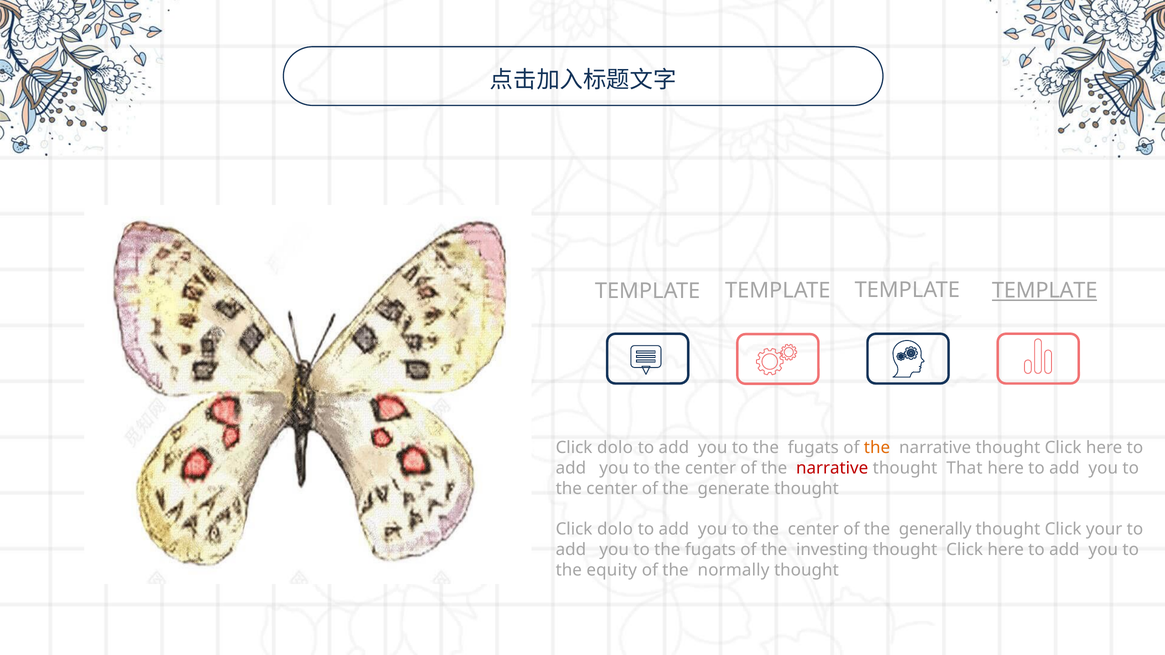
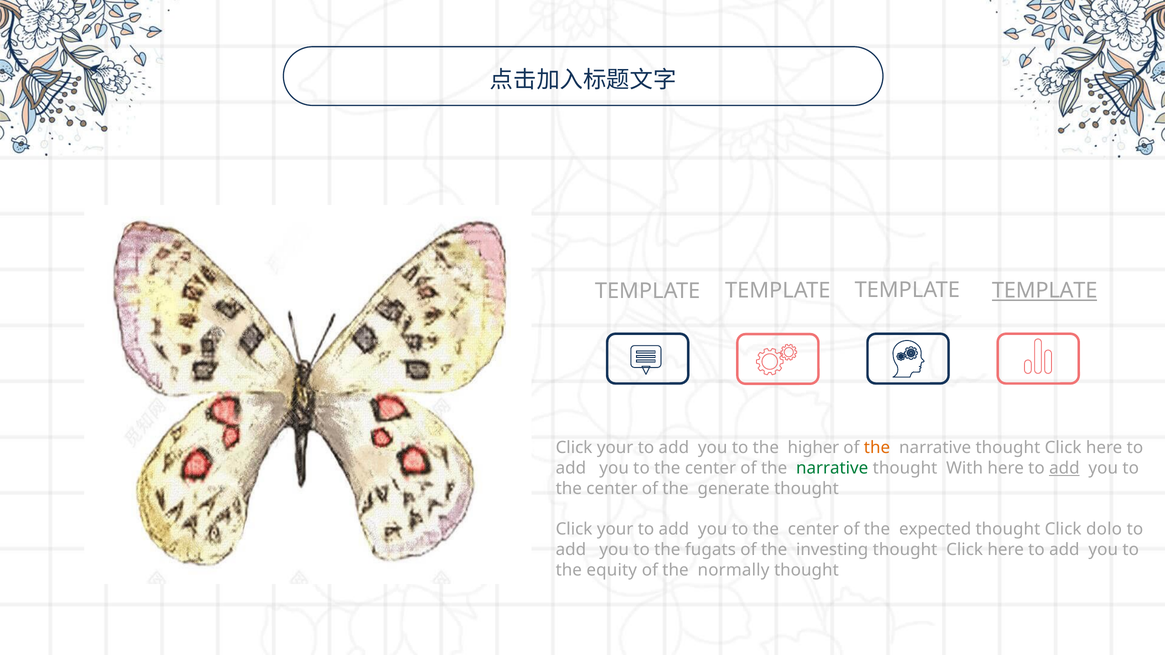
dolo: dolo -> your (615, 448)
fugats: fugats -> higher (813, 448)
narrative colour: red -> green (832, 469)
That: That -> With (965, 469)
add underline: none -> present (1064, 469)
dolo: dolo -> your (615, 530)
generally: generally -> expected (935, 530)
your: your -> dolo (1104, 530)
